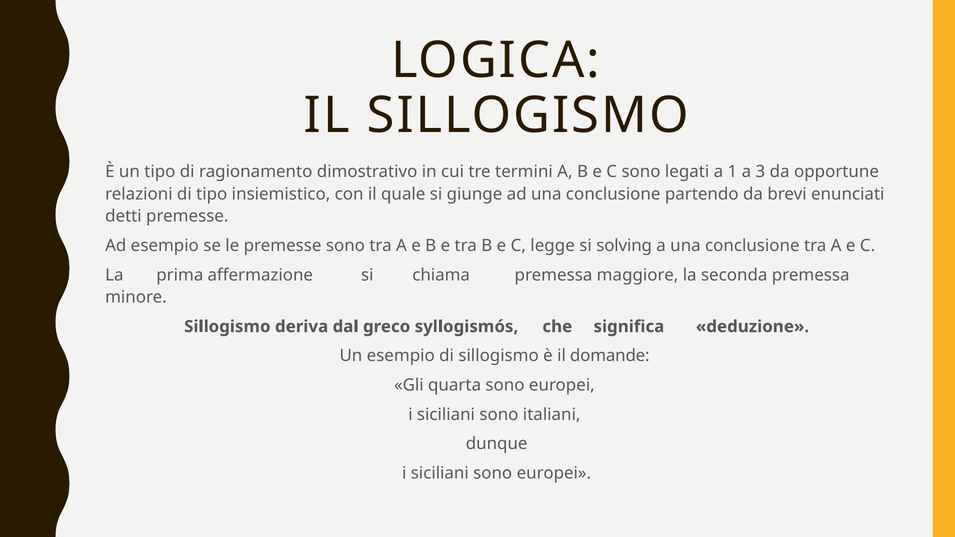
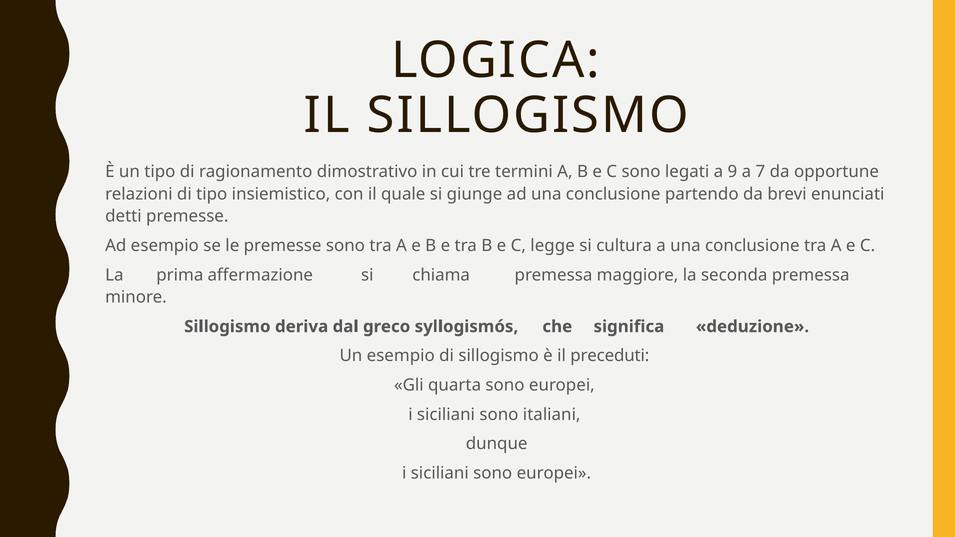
1: 1 -> 9 (732, 172)
3: 3 -> 7 (760, 172)
solving: solving -> cultura (624, 246)
domande: domande -> preceduti (610, 356)
